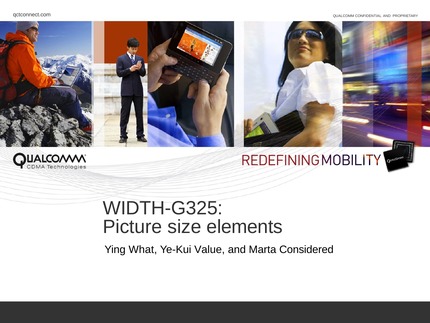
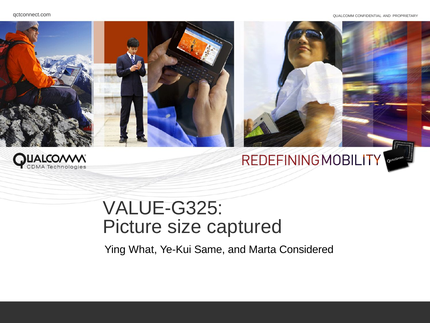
WIDTH-G325: WIDTH-G325 -> VALUE-G325 (163, 208)
elements: elements -> captured (245, 226)
Value: Value -> Same (210, 249)
